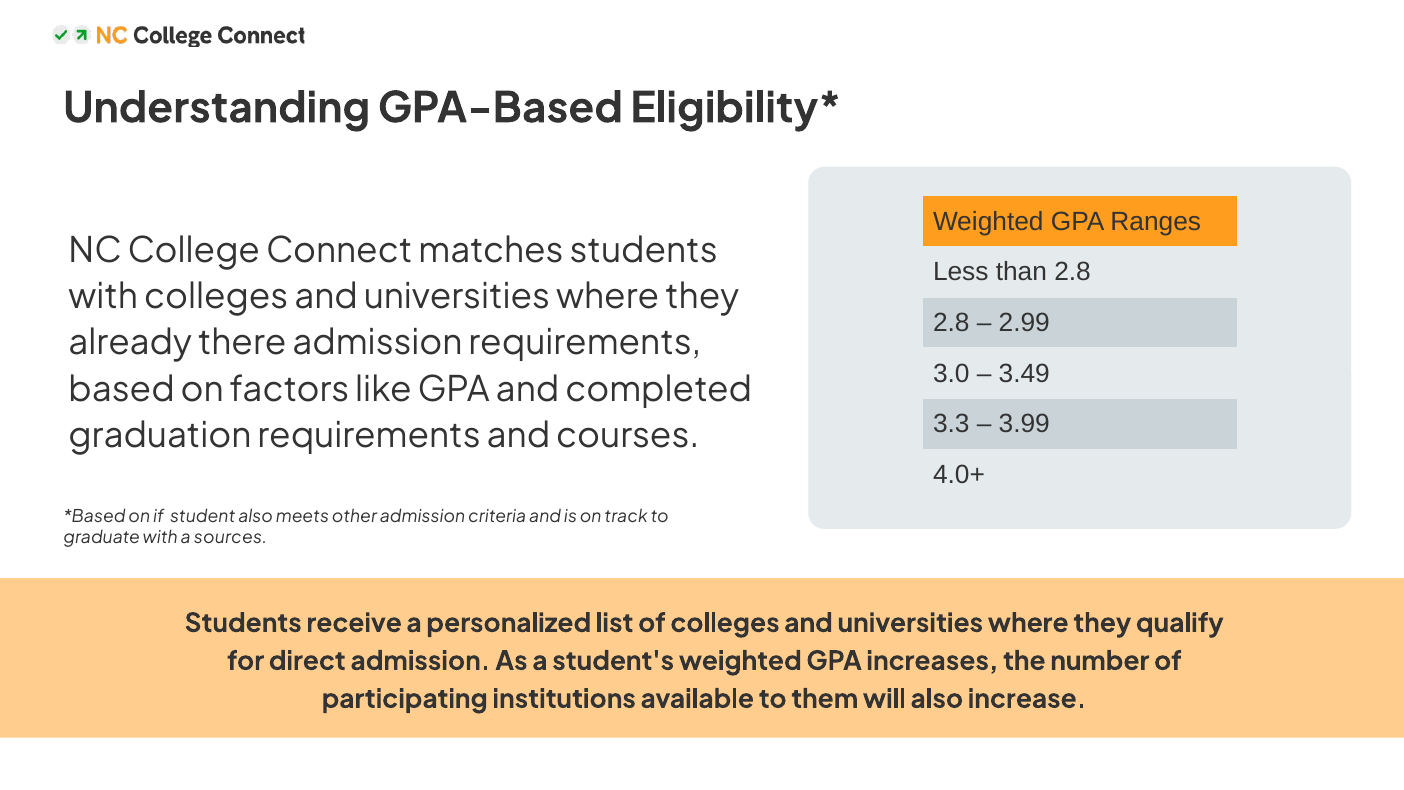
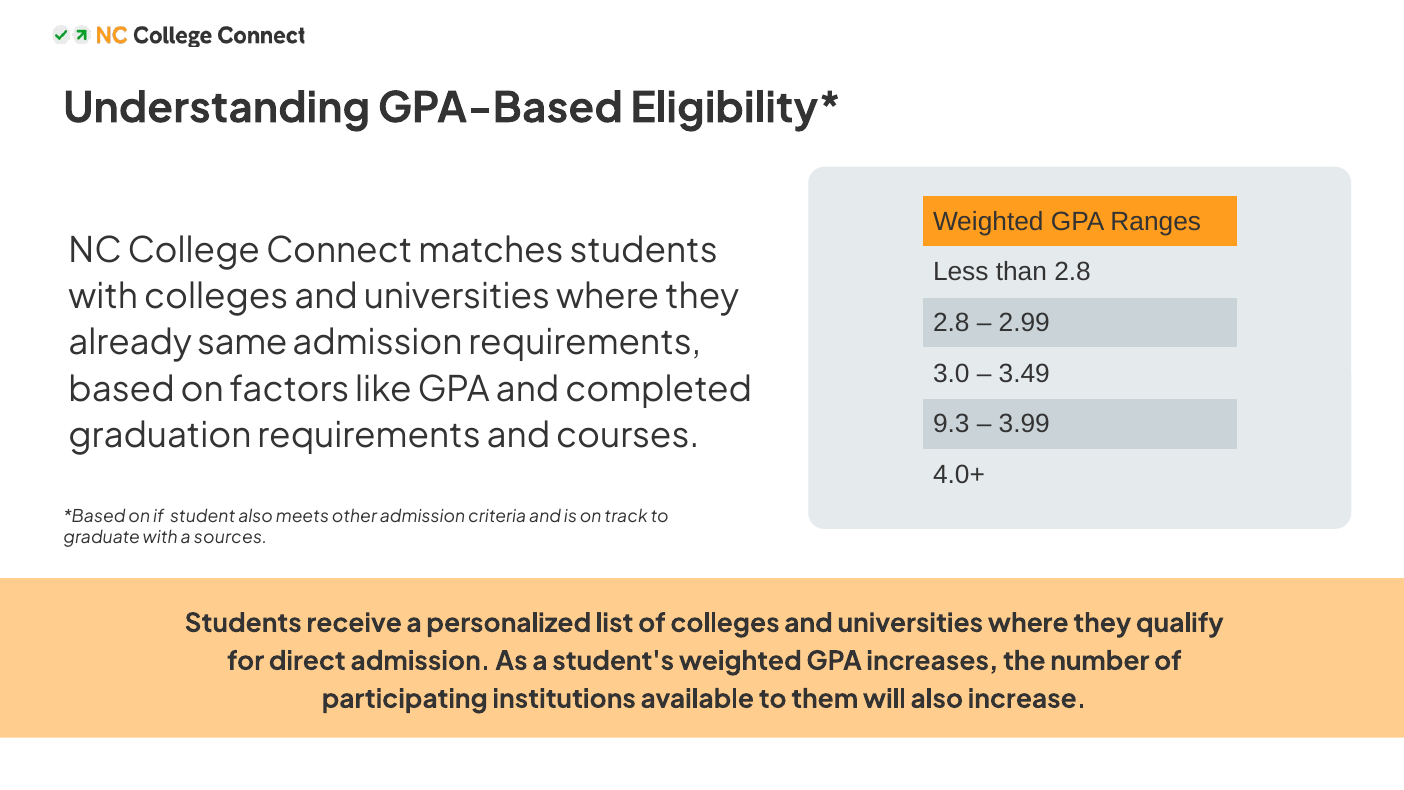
there: there -> same (242, 343)
3.3: 3.3 -> 9.3 (951, 424)
